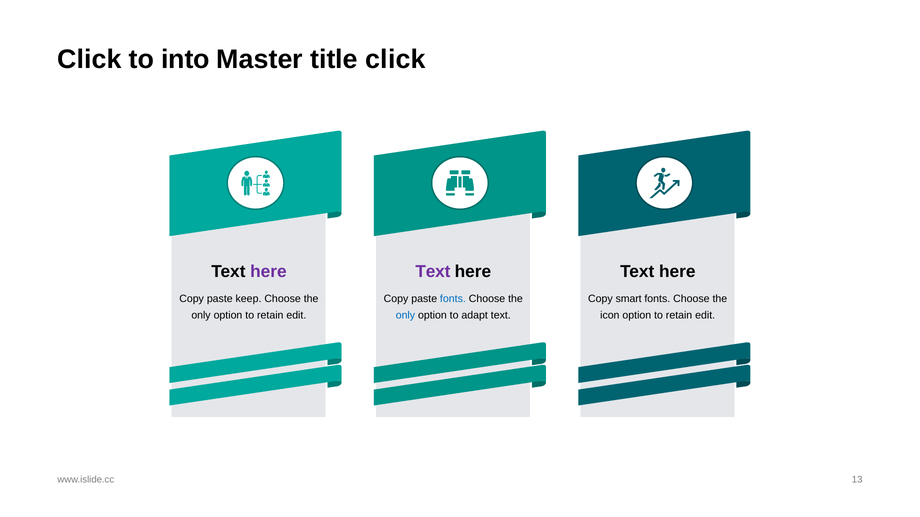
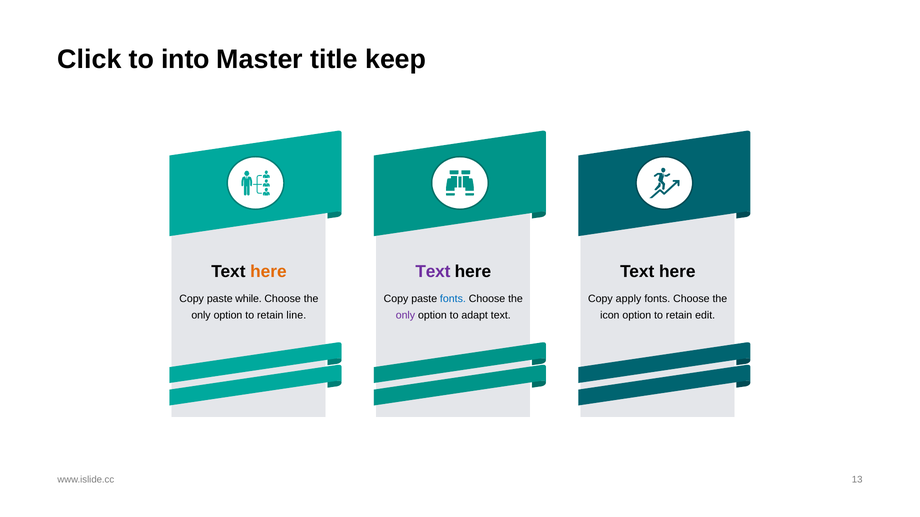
title click: click -> keep (396, 59)
here colour: purple -> orange (268, 272)
keep: keep -> while (249, 299)
smart: smart -> apply (629, 299)
edit: edit -> line (296, 316)
only colour: blue -> purple (405, 315)
